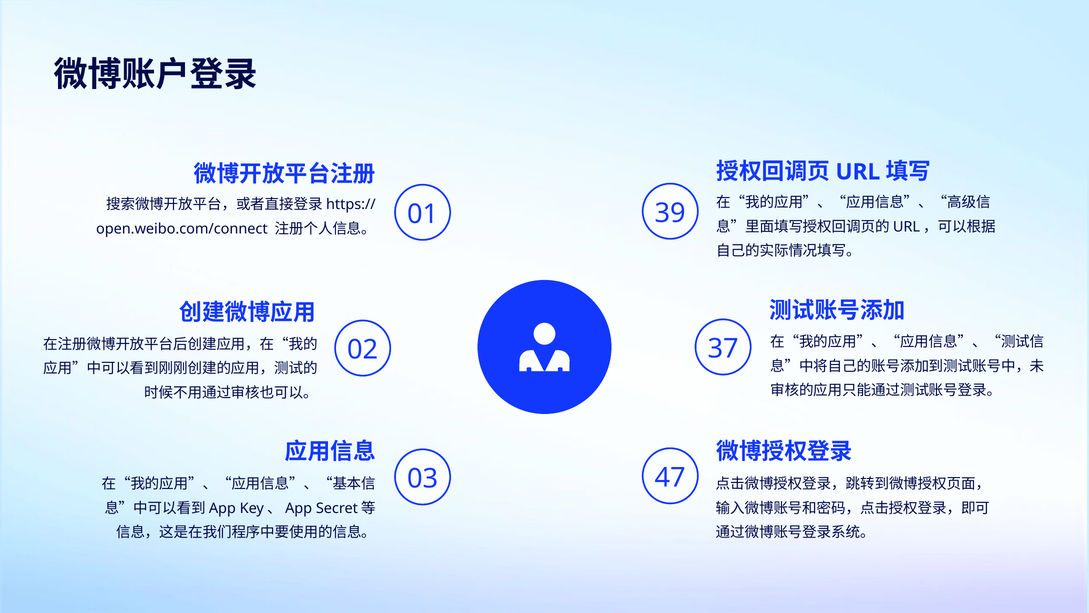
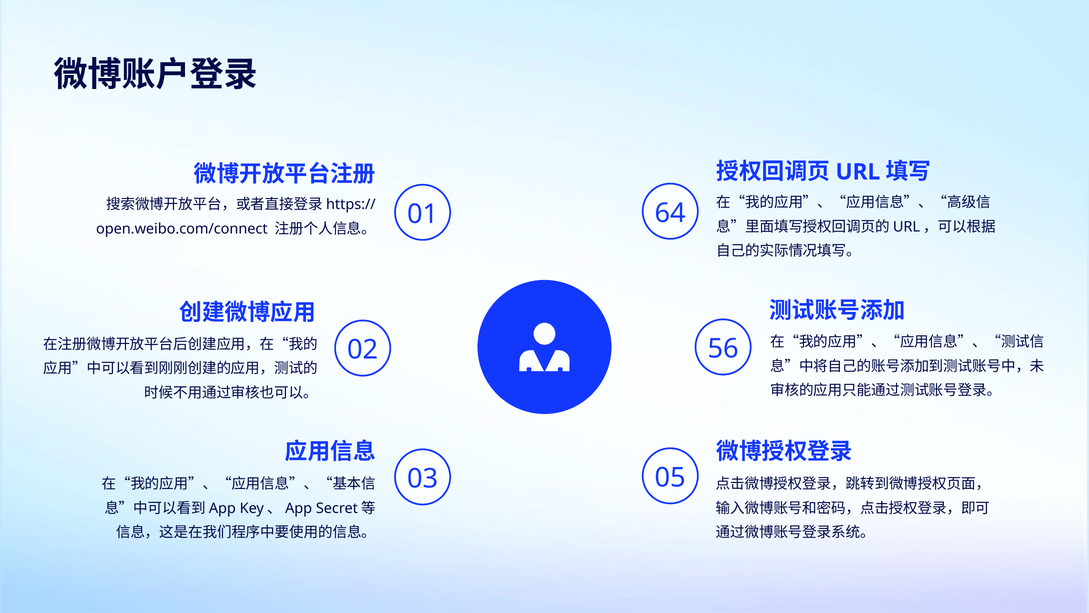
39: 39 -> 64 (670, 213)
37: 37 -> 56 (723, 349)
47: 47 -> 05 (670, 477)
